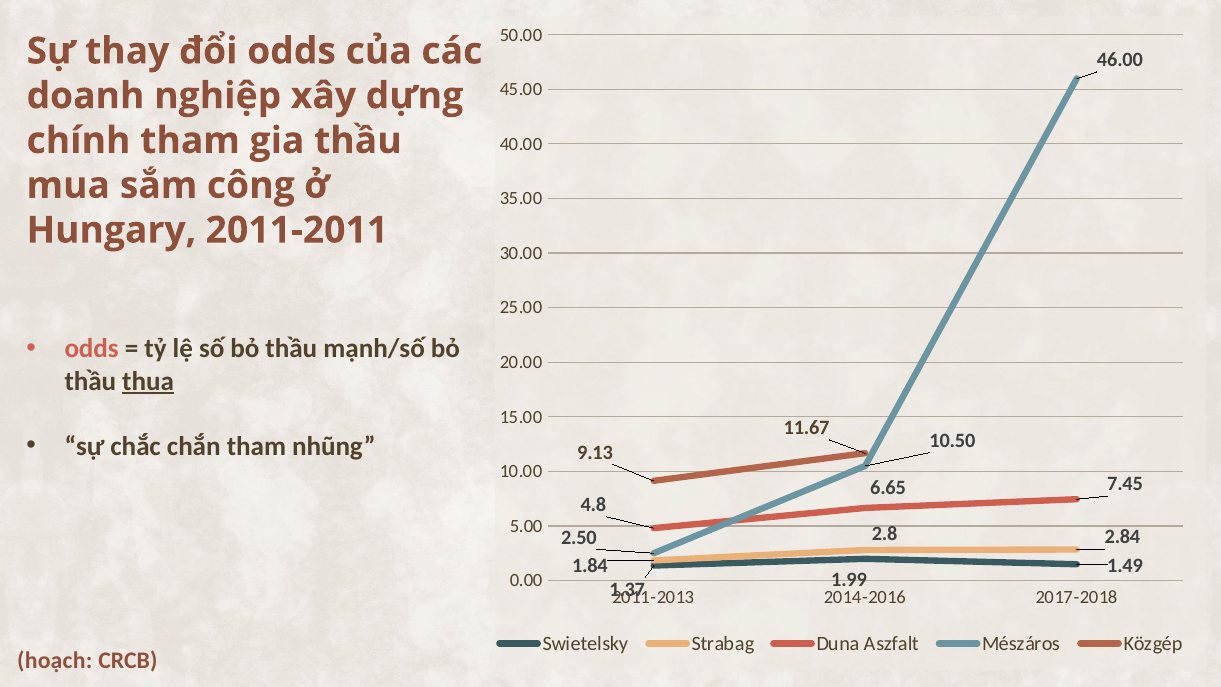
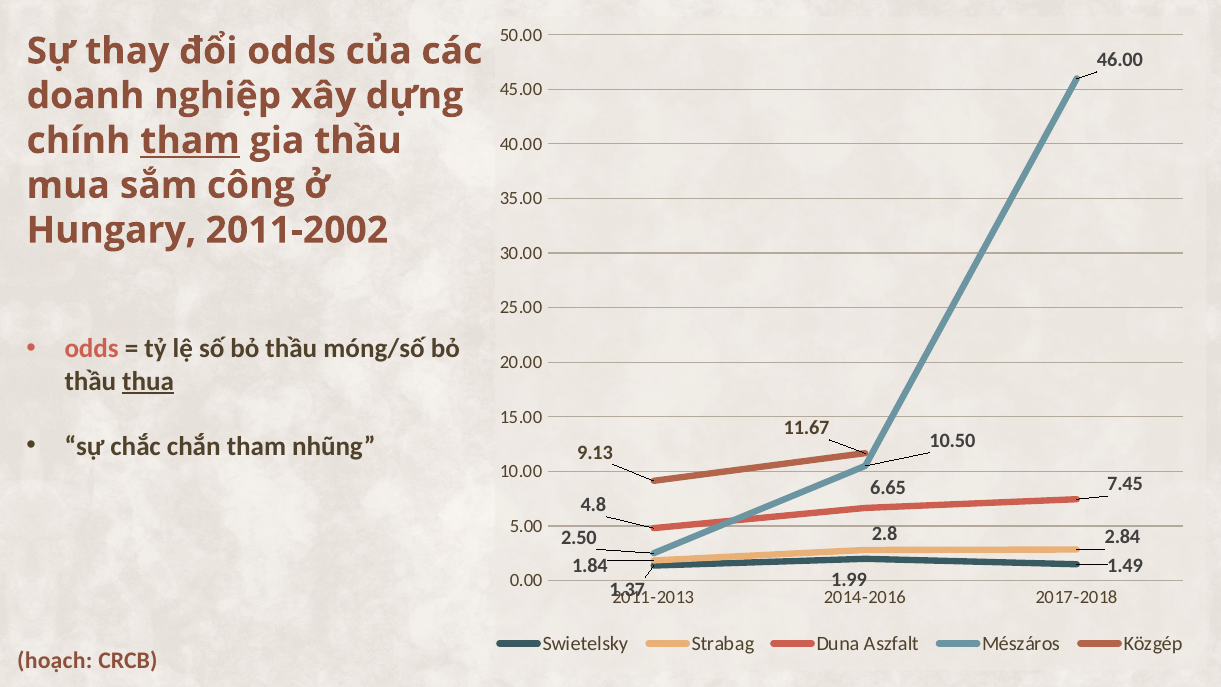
tham underline: none -> present (190, 141)
2011-2011: 2011-2011 -> 2011-2002 (297, 230)
mạnh/số: mạnh/số -> móng/số (374, 349)
